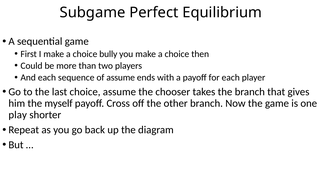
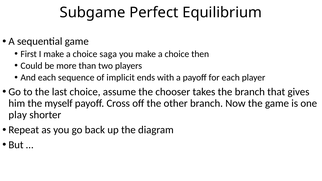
bully: bully -> saga (108, 54)
of assume: assume -> implicit (121, 78)
